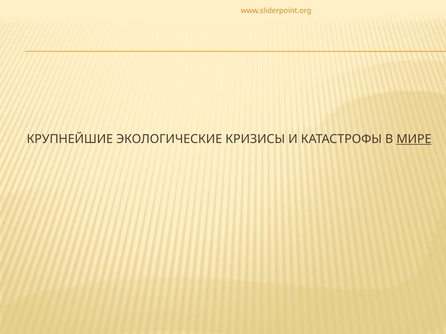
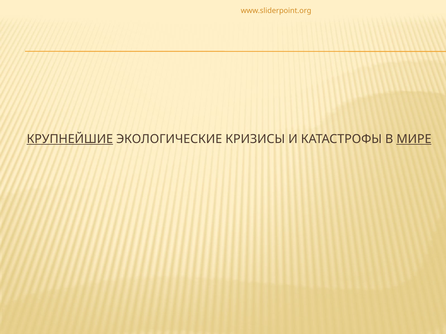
КРУПНЕЙШИЕ underline: none -> present (70, 139)
